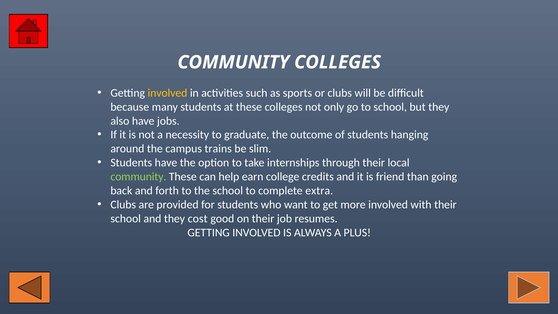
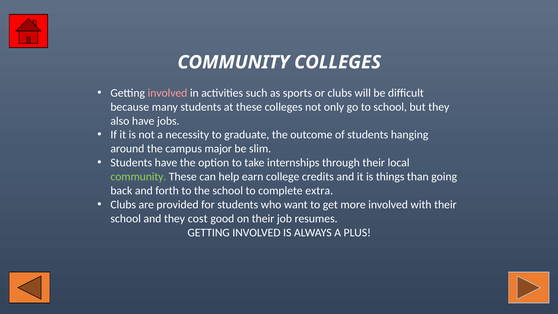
involved colour: yellow -> pink (168, 93)
trains: trains -> major (218, 149)
friend: friend -> things (390, 177)
